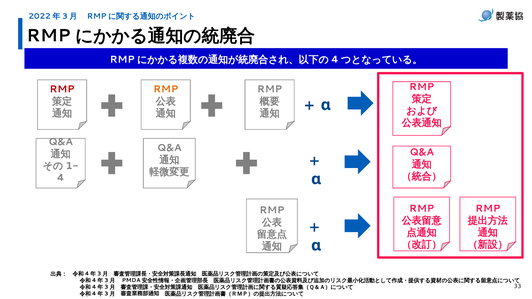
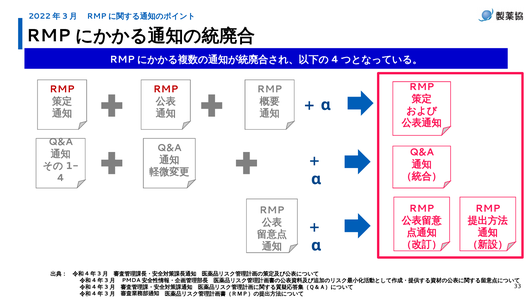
RMP colour: orange -> red (166, 89)
